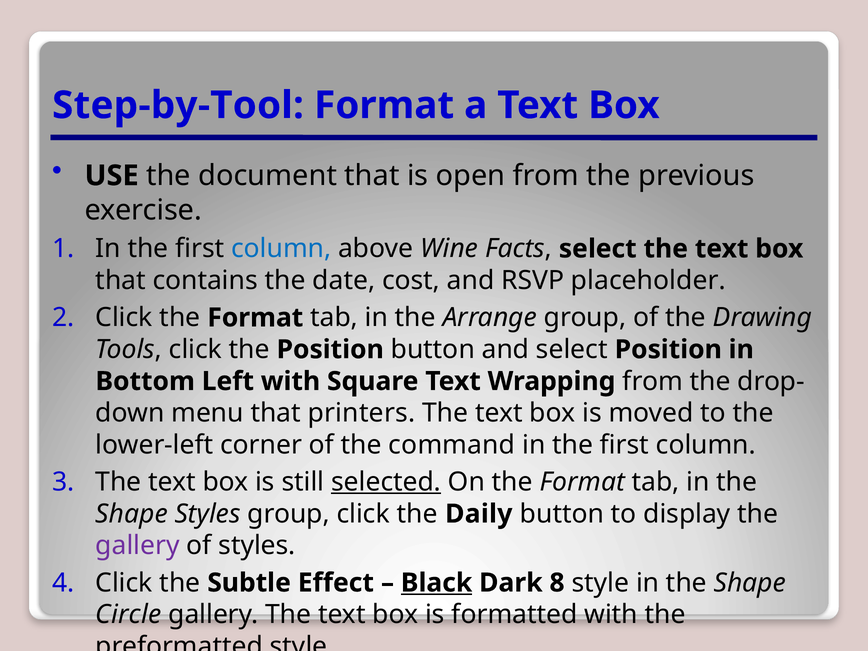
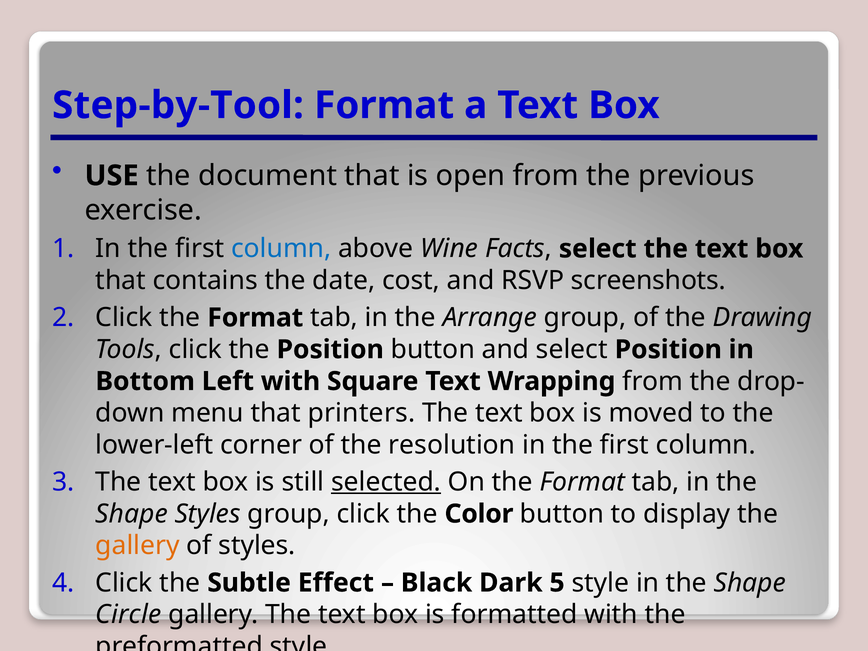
placeholder: placeholder -> screenshots (648, 281)
command: command -> resolution (452, 445)
Daily: Daily -> Color (479, 514)
gallery colour: purple -> orange (138, 546)
Black underline: present -> none (437, 583)
8: 8 -> 5 (557, 583)
